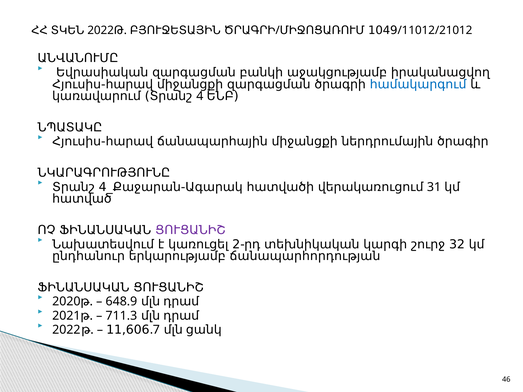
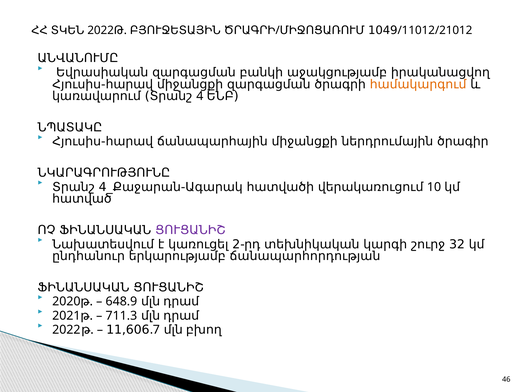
համակարգում colour: blue -> orange (418, 84)
31: 31 -> 10 (434, 187)
ցանկ: ցանկ -> բխող (204, 330)
